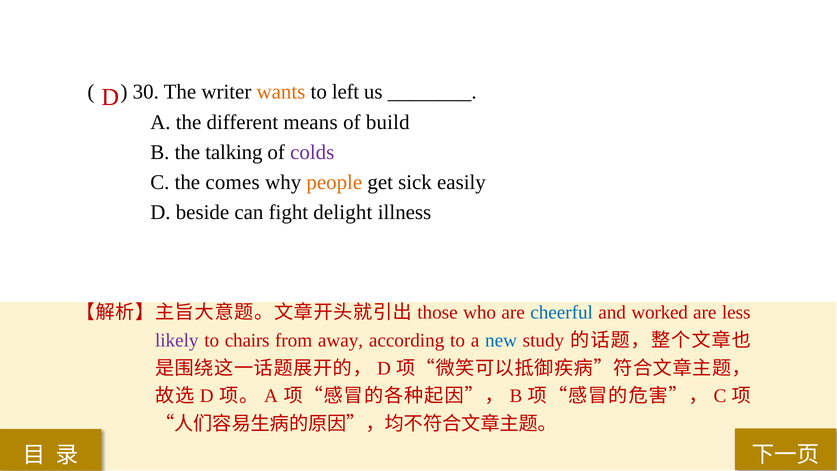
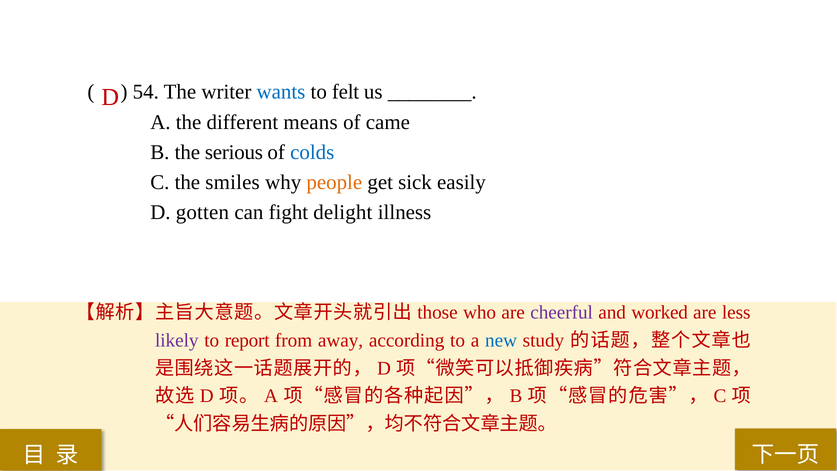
30: 30 -> 54 (146, 92)
wants colour: orange -> blue (281, 92)
left: left -> felt (346, 92)
build: build -> came (388, 122)
talking: talking -> serious (234, 152)
colds colour: purple -> blue (312, 152)
comes: comes -> smiles (233, 182)
beside: beside -> gotten (202, 212)
cheerful colour: blue -> purple (562, 312)
chairs: chairs -> report (247, 340)
